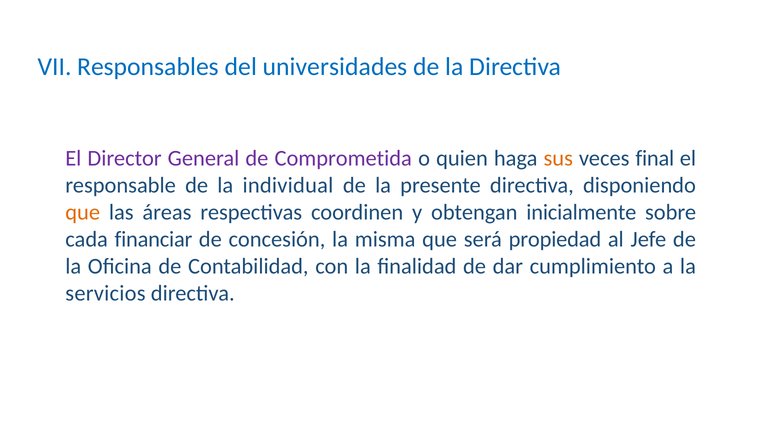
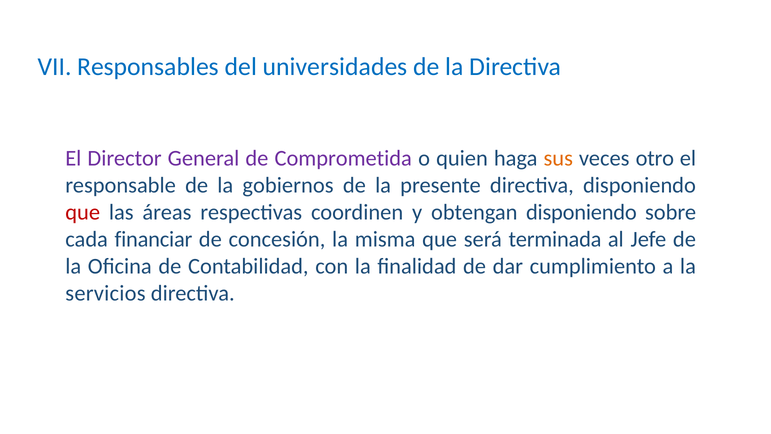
final: final -> otro (655, 158)
individual: individual -> gobiernos (288, 185)
que colour: orange -> red (83, 212)
obtengan inicialmente: inicialmente -> disponiendo (581, 212)
propiedad: propiedad -> terminada (555, 239)
